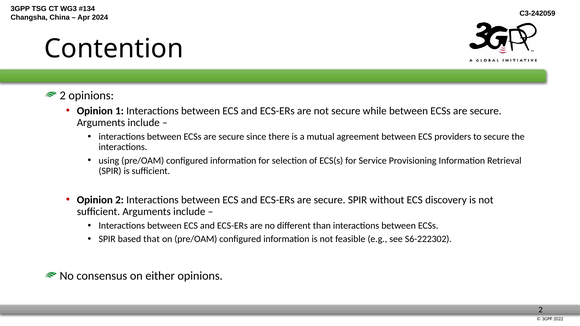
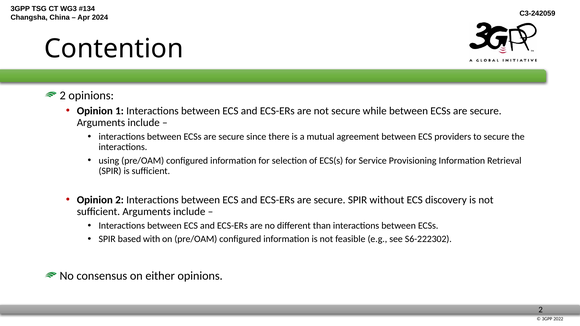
that: that -> with (152, 239)
